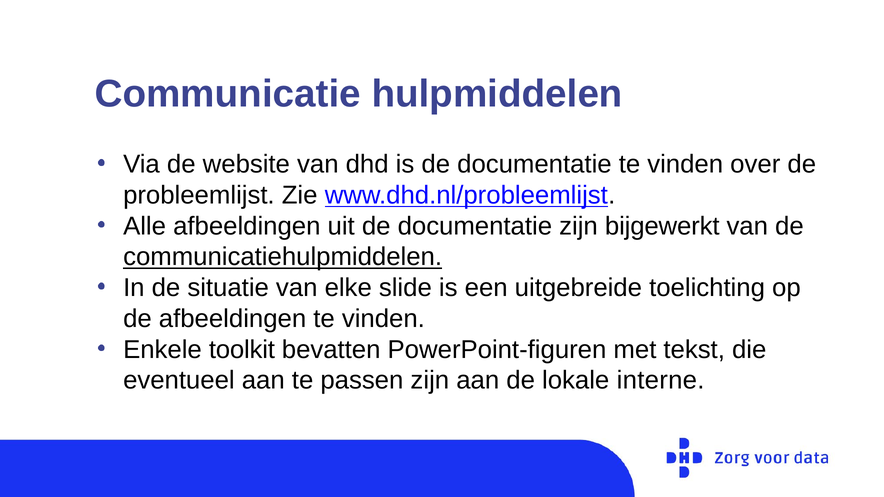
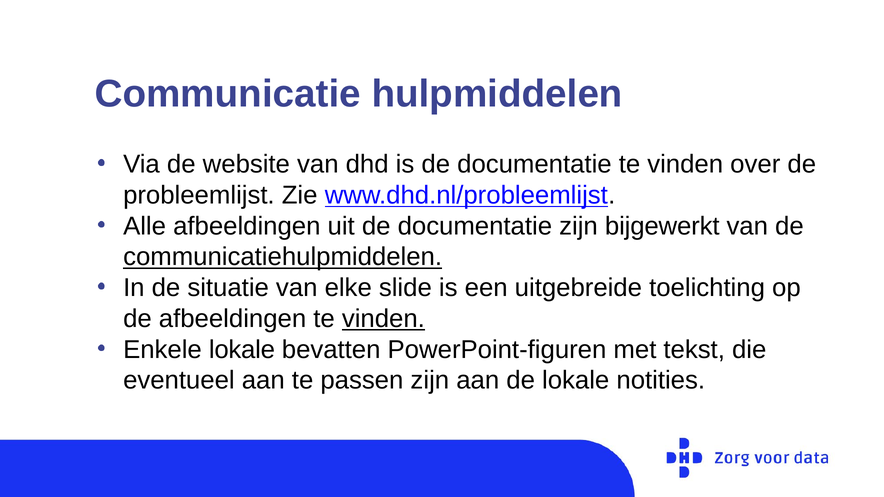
vinden underline: none -> present (383, 319)
Enkele toolkit: toolkit -> lokale (242, 350)
interne: interne -> notities (661, 381)
